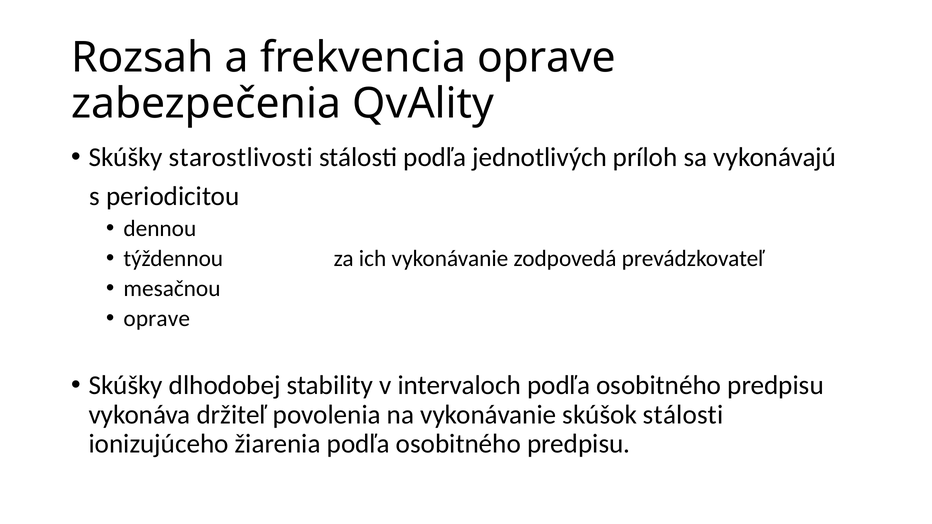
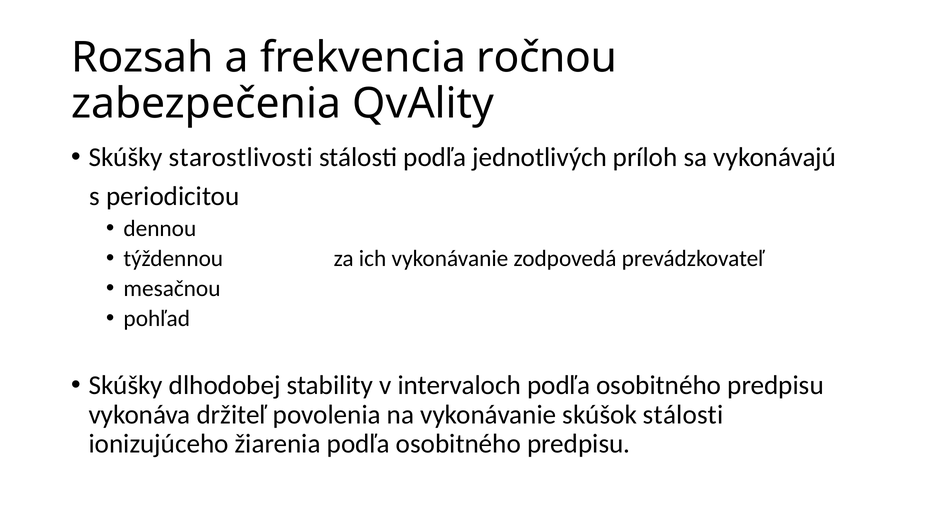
frekvencia oprave: oprave -> ročnou (547, 57)
oprave: oprave -> pohľad (157, 319)
